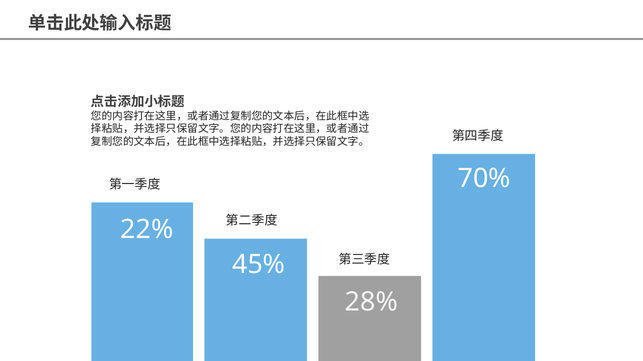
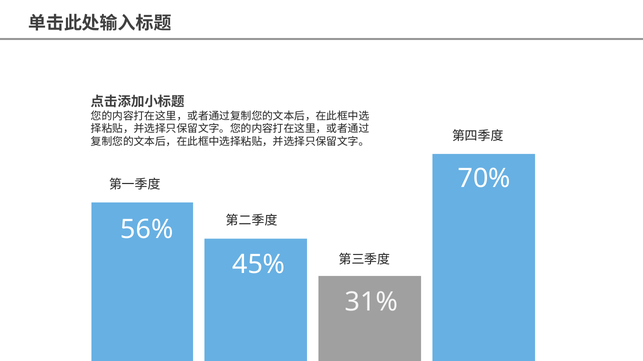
22%: 22% -> 56% (147, 230)
28%: 28% -> 31% (371, 302)
